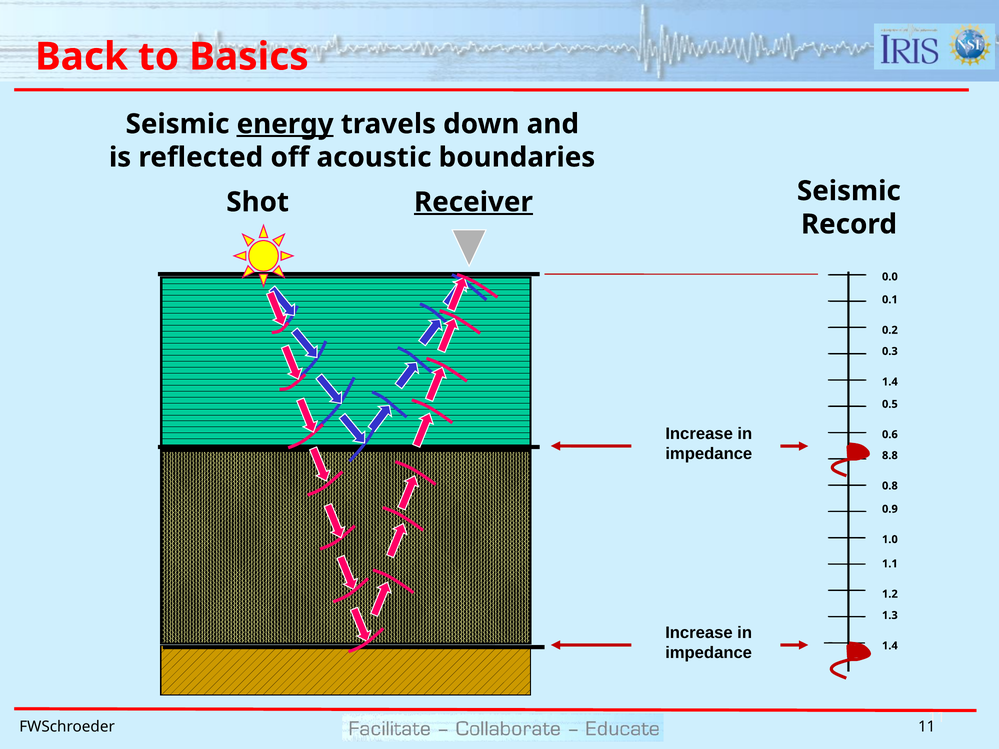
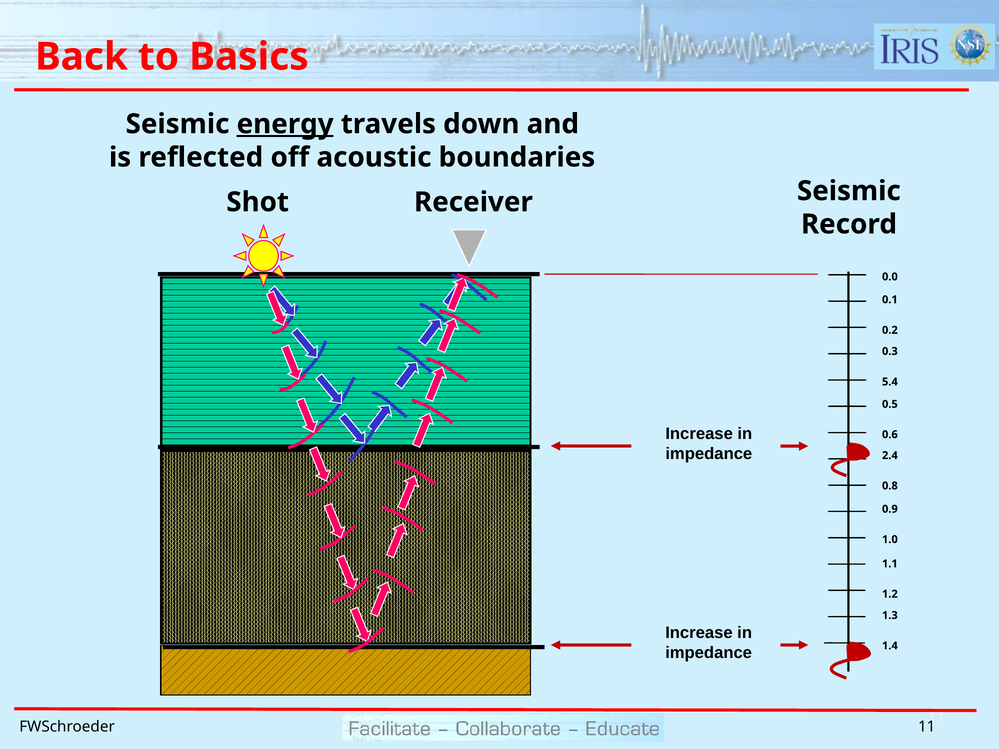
Receiver underline: present -> none (473, 202)
1.4: 1.4 -> 5.4 (890, 382)
8.8: 8.8 -> 2.4 (890, 456)
